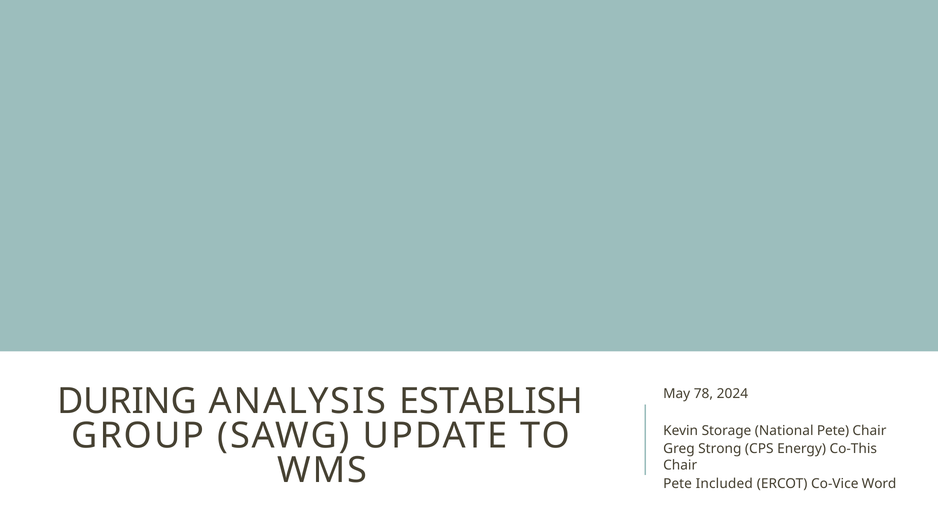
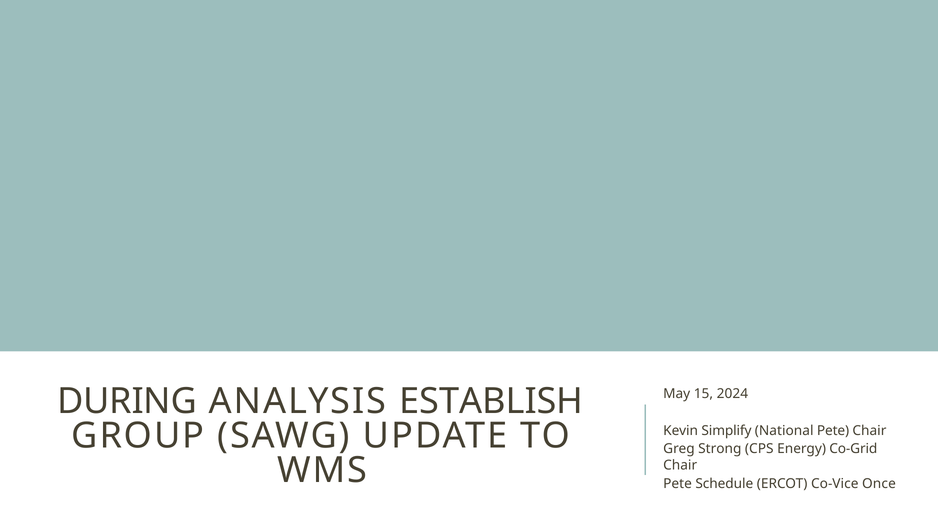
78: 78 -> 15 (703, 394)
Storage: Storage -> Simplify (727, 431)
Co-This: Co-This -> Co-Grid (853, 449)
Included: Included -> Schedule (724, 484)
Word: Word -> Once (879, 484)
